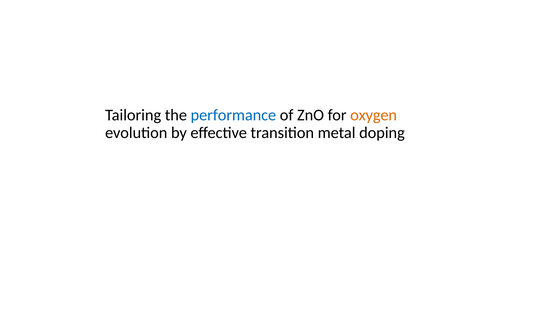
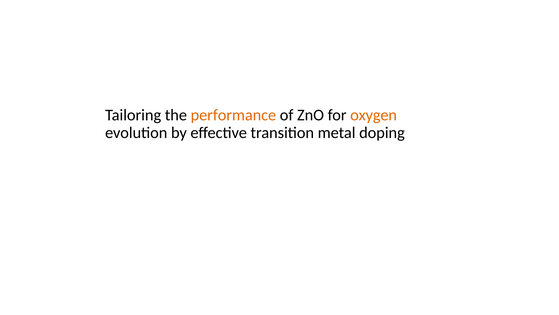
performance colour: blue -> orange (233, 115)
